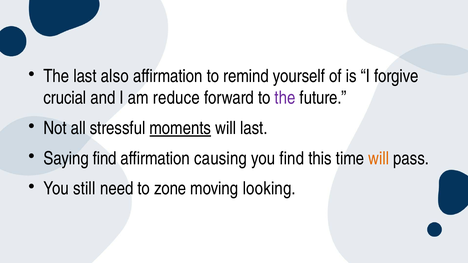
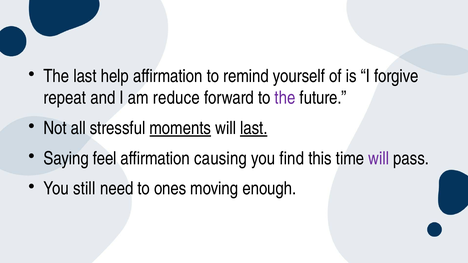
also: also -> help (115, 76)
crucial: crucial -> repeat (65, 98)
last underline: none -> present (254, 128)
Saying find: find -> feel (105, 158)
will colour: orange -> purple (379, 158)
zone: zone -> ones (170, 189)
looking: looking -> enough (269, 189)
